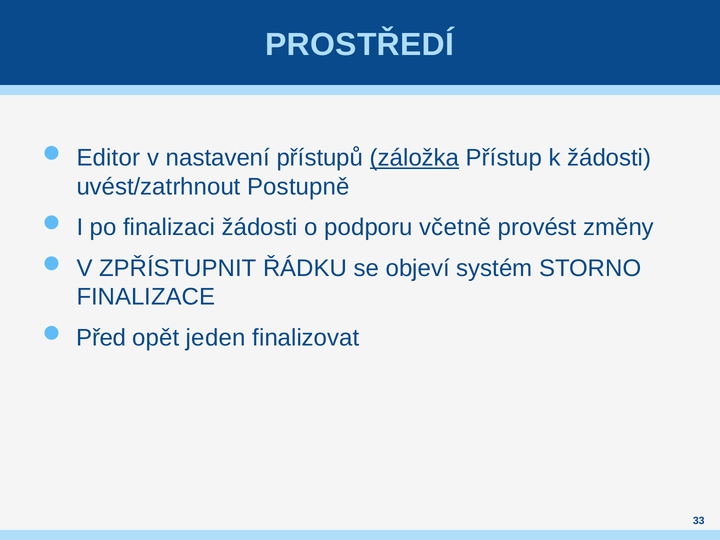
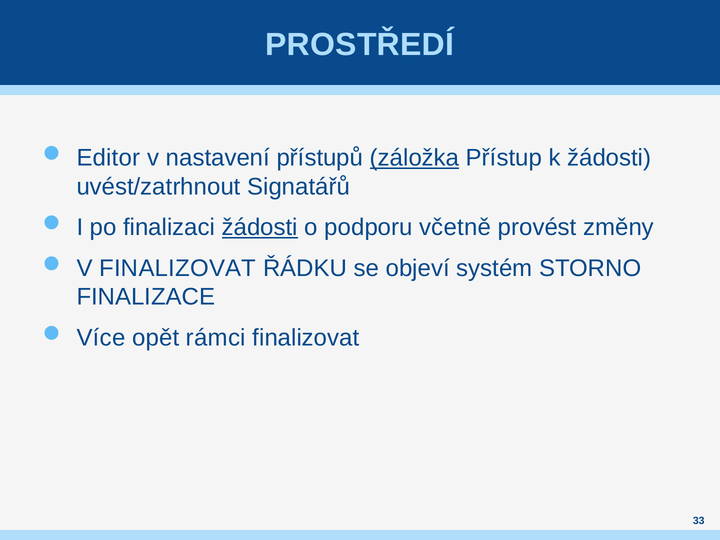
Postupně: Postupně -> Signatářů (299, 187)
žádosti underline: none -> present (260, 227)
V ZPŘÍSTUPNIT: ZPŘÍSTUPNIT -> FINALIZOVAT (178, 268)
Před: Před -> Více (101, 338)
jeden: jeden -> rámci (216, 338)
